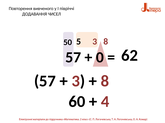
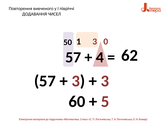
3 8: 8 -> 0 (106, 42)
5: 5 -> 1 (79, 42)
0: 0 -> 4 (100, 58)
8: 8 -> 3 (105, 81)
4: 4 -> 5 (105, 102)
